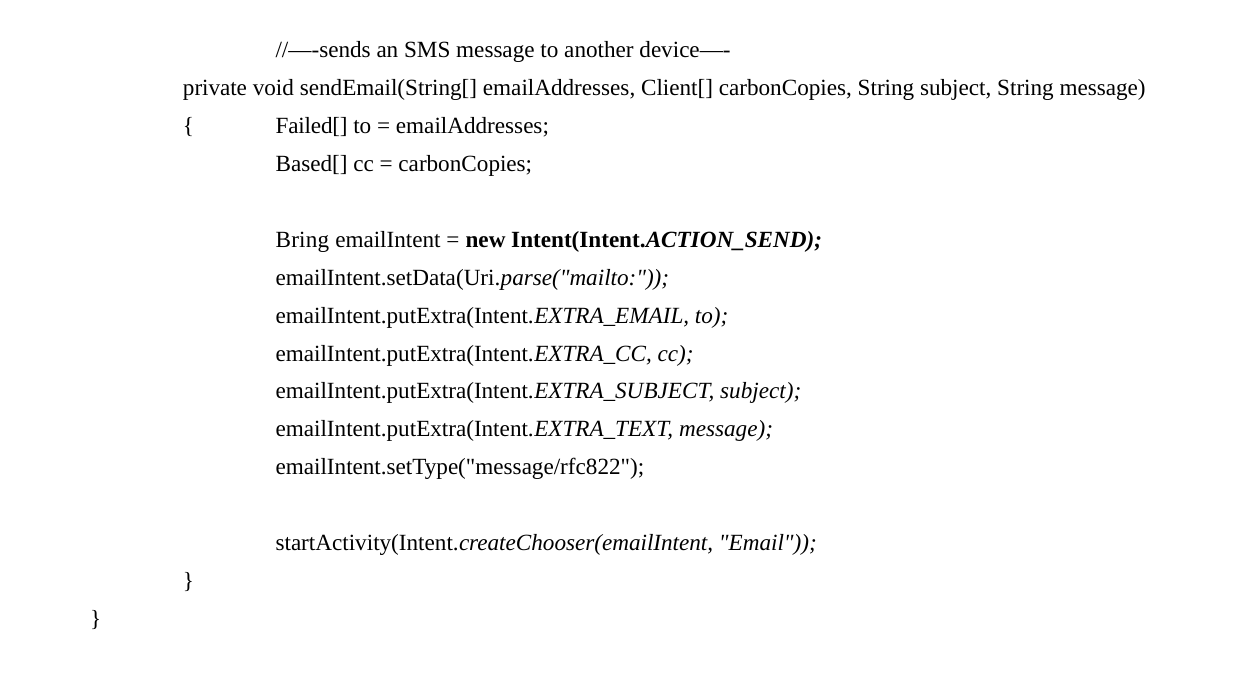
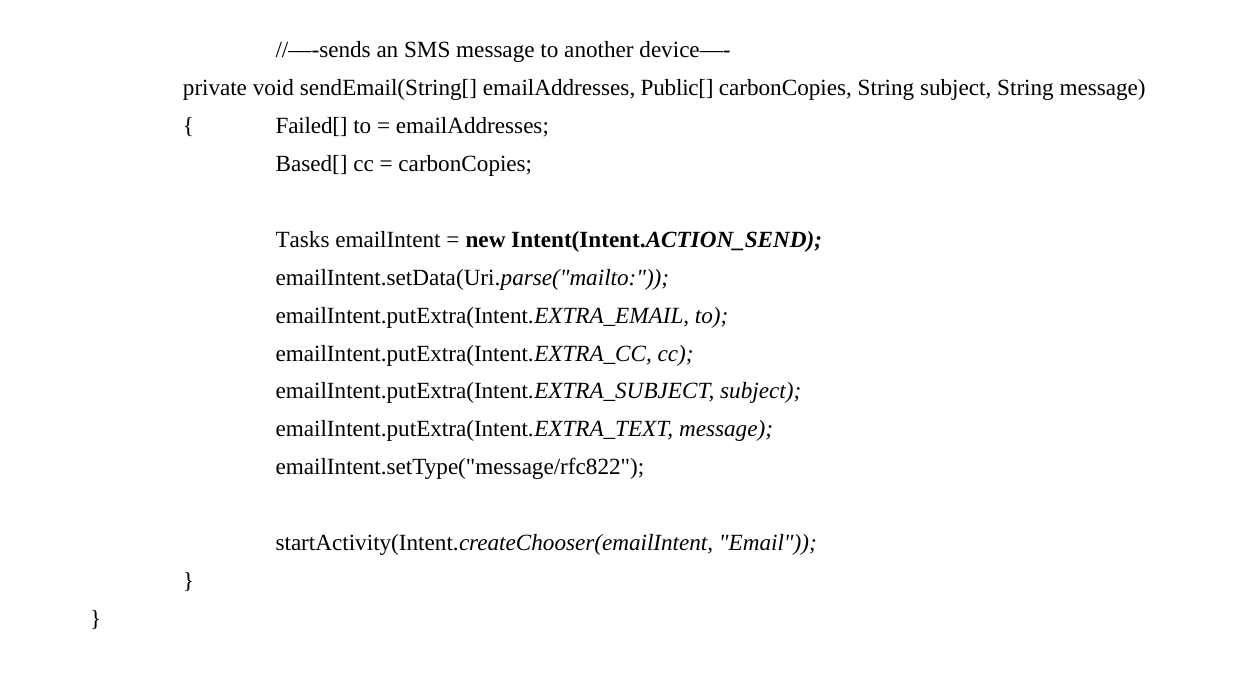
Client[: Client[ -> Public[ (677, 88)
Bring: Bring -> Tasks (303, 239)
